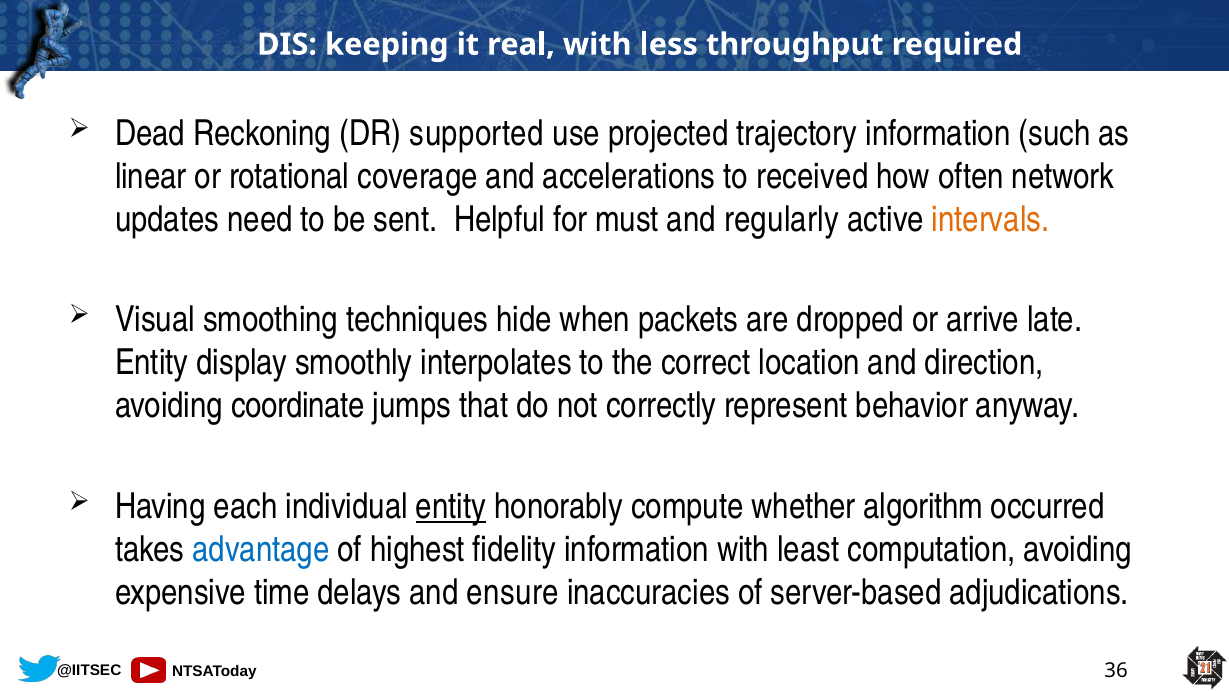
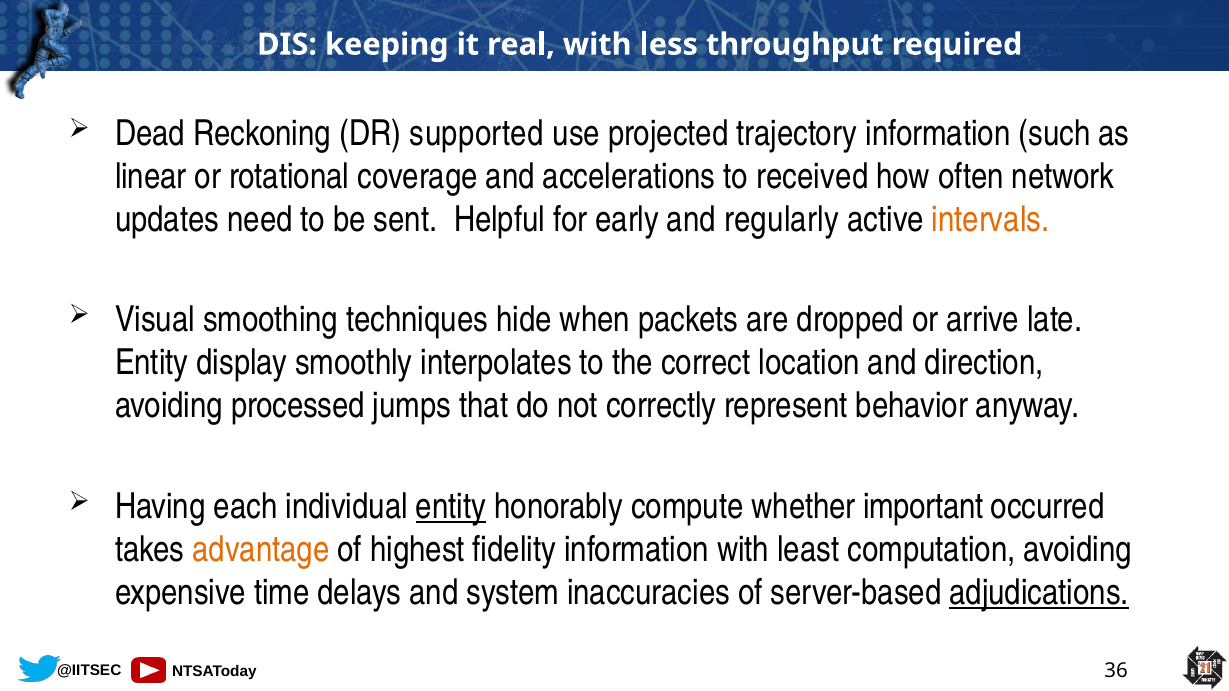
must: must -> early (627, 220)
coordinate: coordinate -> processed (298, 406)
algorithm: algorithm -> important (924, 507)
advantage colour: blue -> orange (261, 550)
ensure: ensure -> system (513, 593)
adjudications underline: none -> present (1039, 593)
